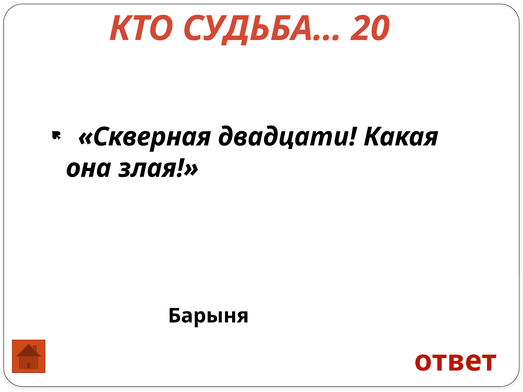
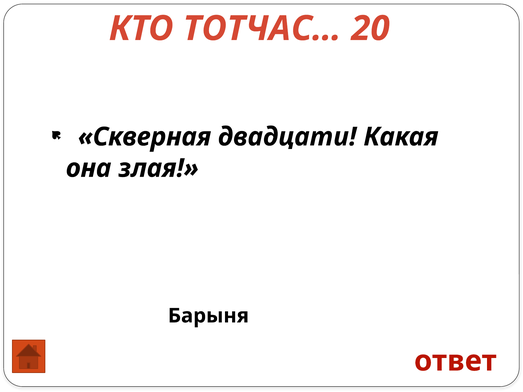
СУДЬБА…: СУДЬБА… -> ТОТЧАС… (262, 29)
